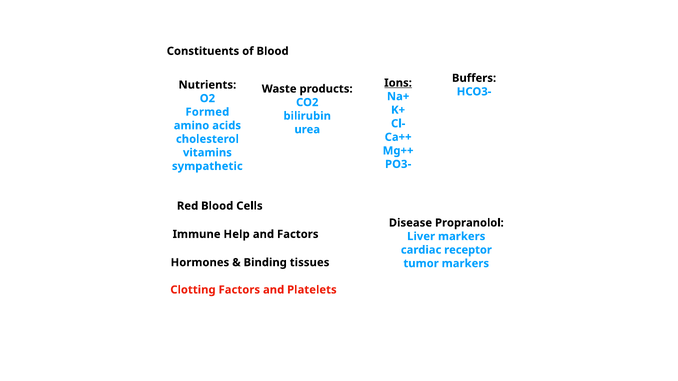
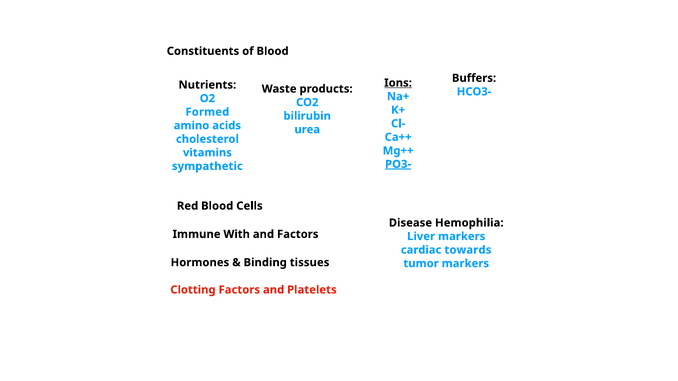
PO3- underline: none -> present (398, 164)
Propranolol: Propranolol -> Hemophilia (469, 223)
Help: Help -> With (237, 234)
receptor: receptor -> towards (468, 250)
